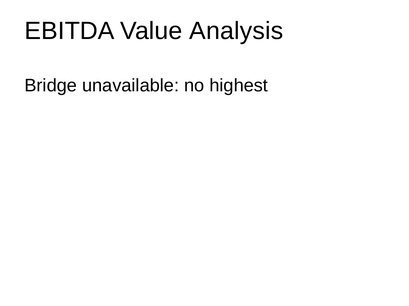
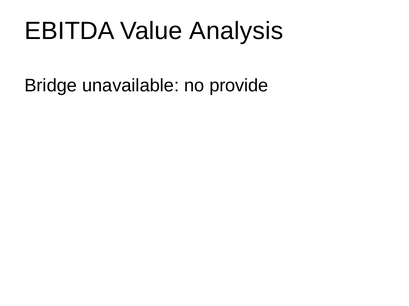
highest: highest -> provide (239, 86)
